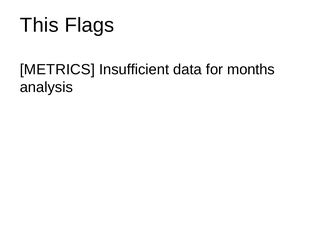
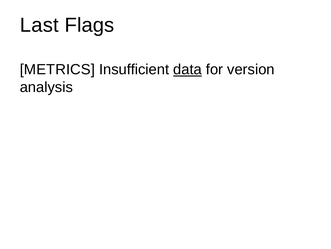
This: This -> Last (39, 25)
data underline: none -> present (188, 69)
months: months -> version (251, 69)
